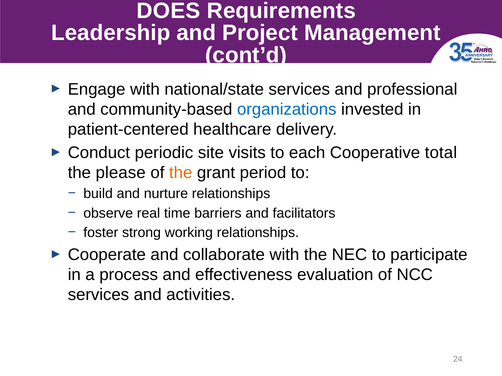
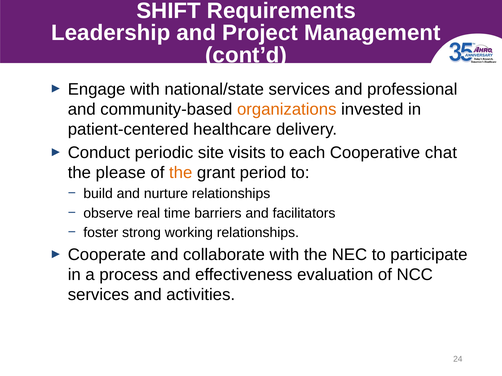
DOES: DOES -> SHIFT (169, 11)
organizations colour: blue -> orange (287, 109)
total: total -> chat (441, 153)
